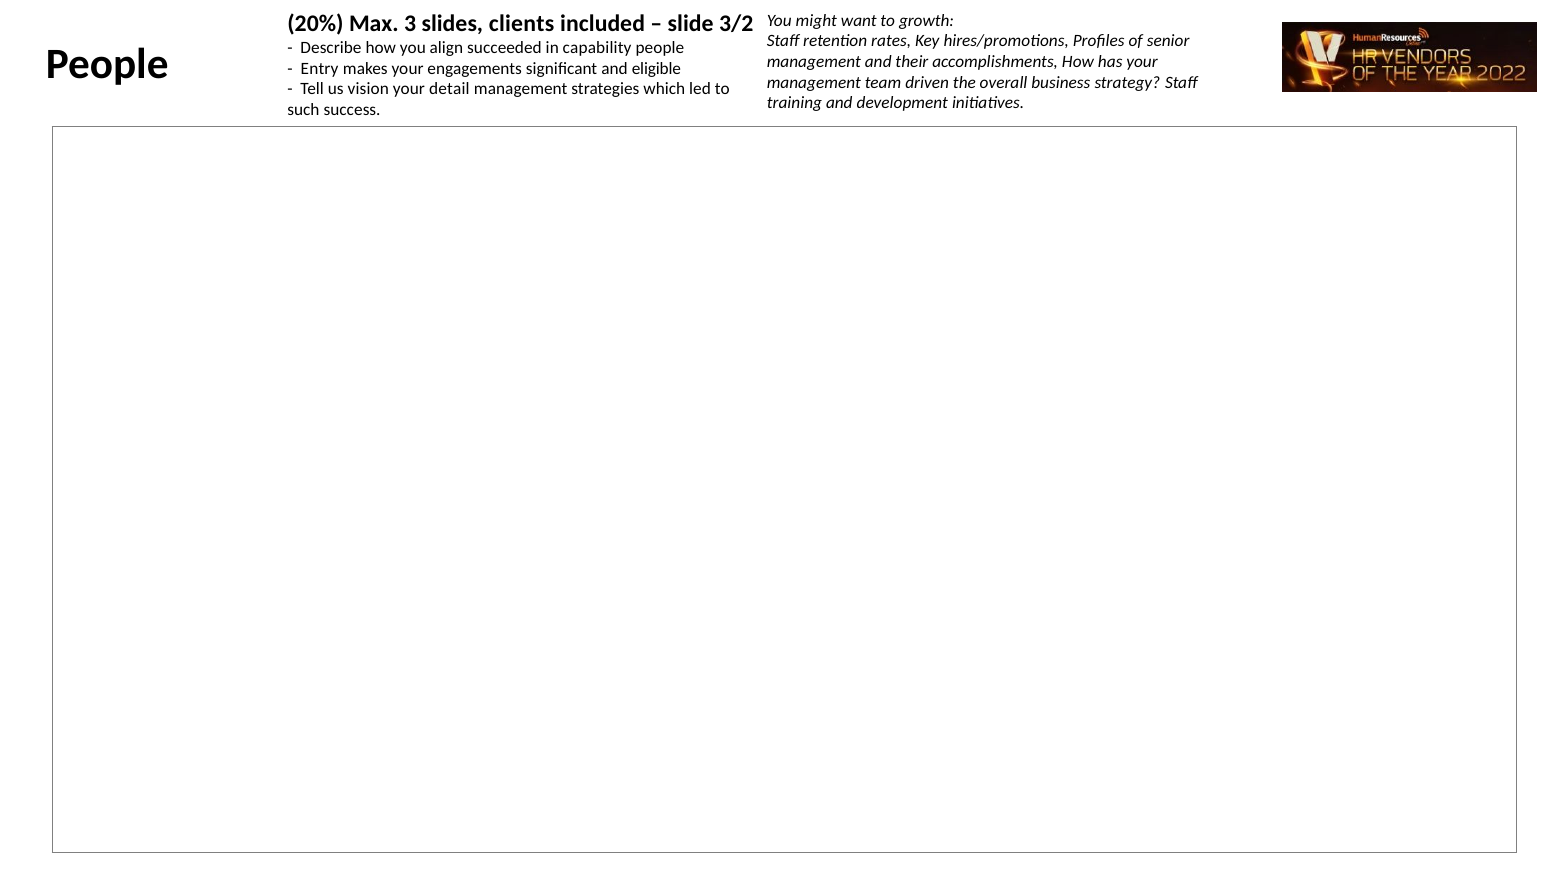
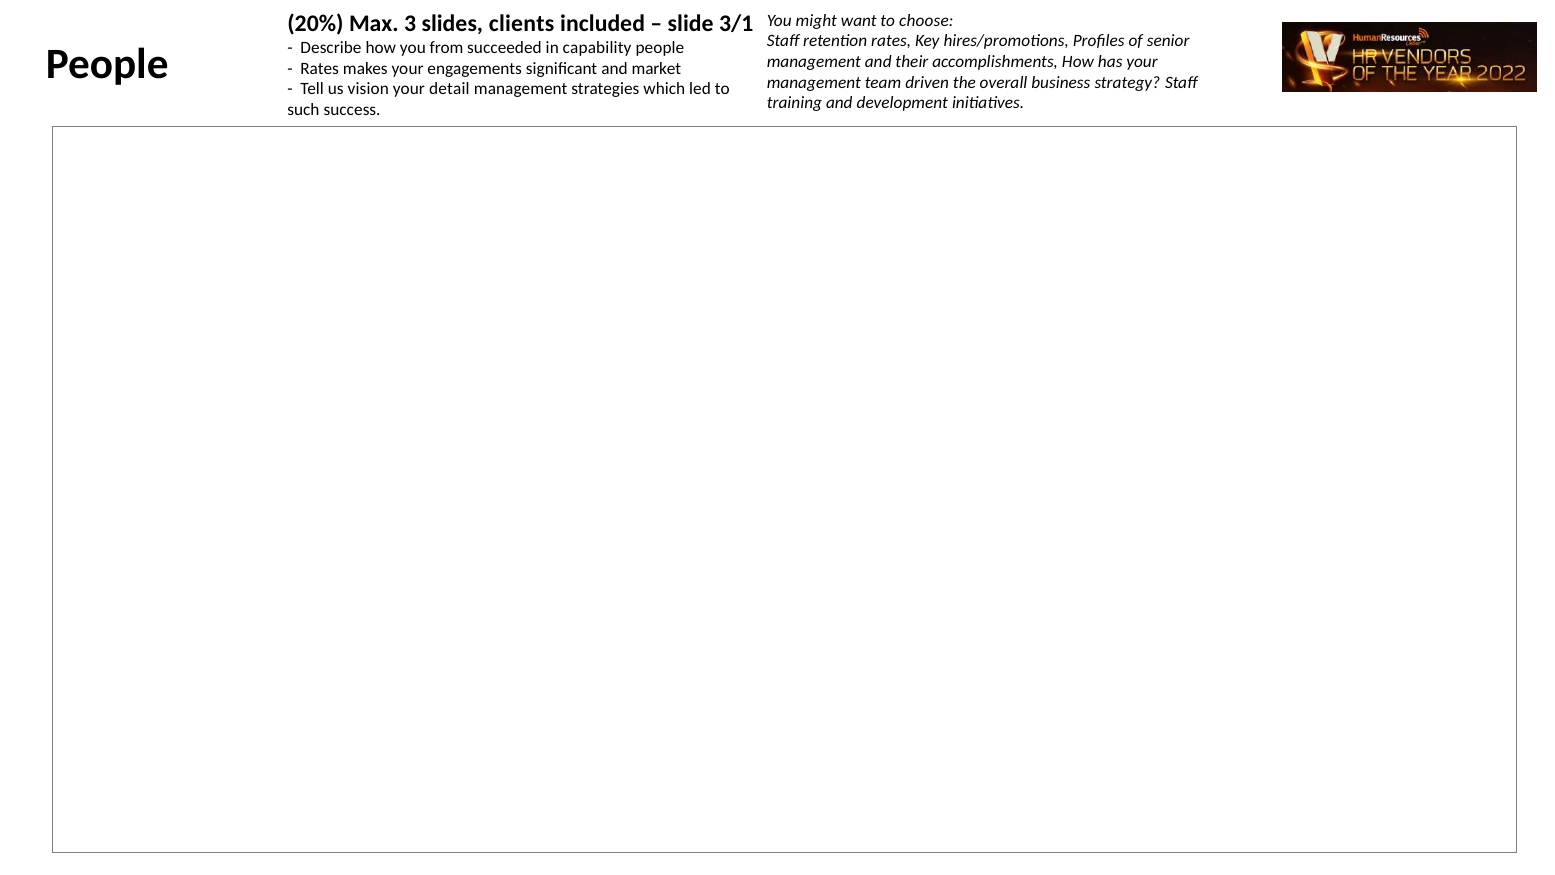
growth: growth -> choose (926, 20)
3/2: 3/2 -> 3/1 (736, 24)
align: align -> from (447, 48)
Entry: Entry -> Rates (320, 68)
eligible: eligible -> market (656, 68)
